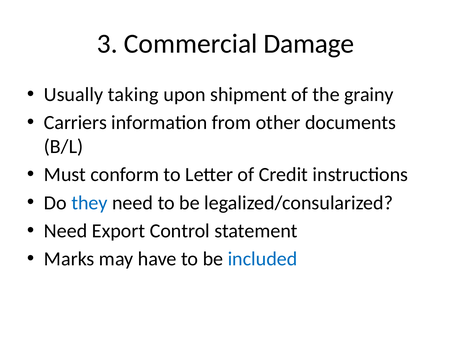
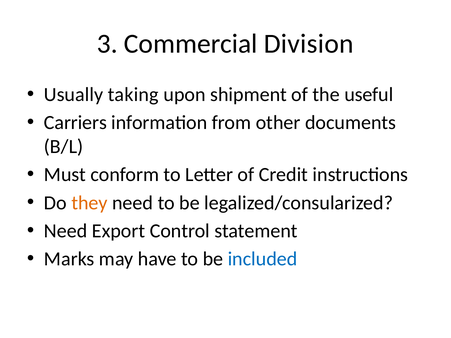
Damage: Damage -> Division (309, 44)
grainy: grainy -> useful (369, 95)
they colour: blue -> orange (90, 203)
